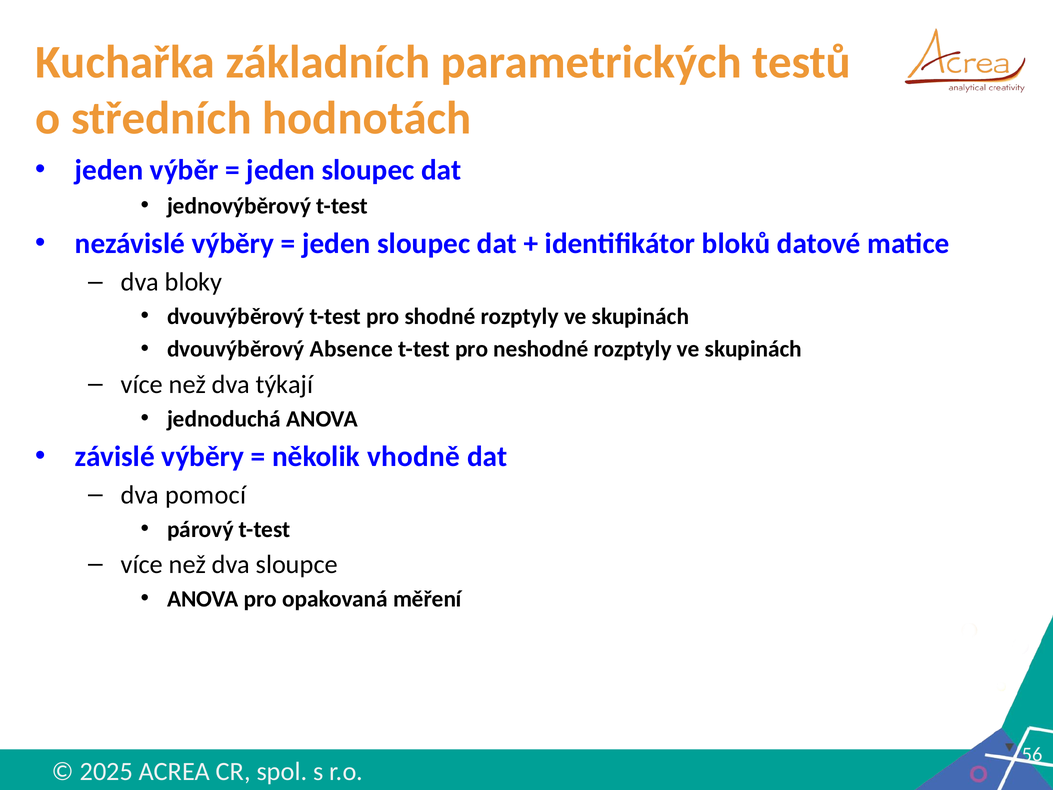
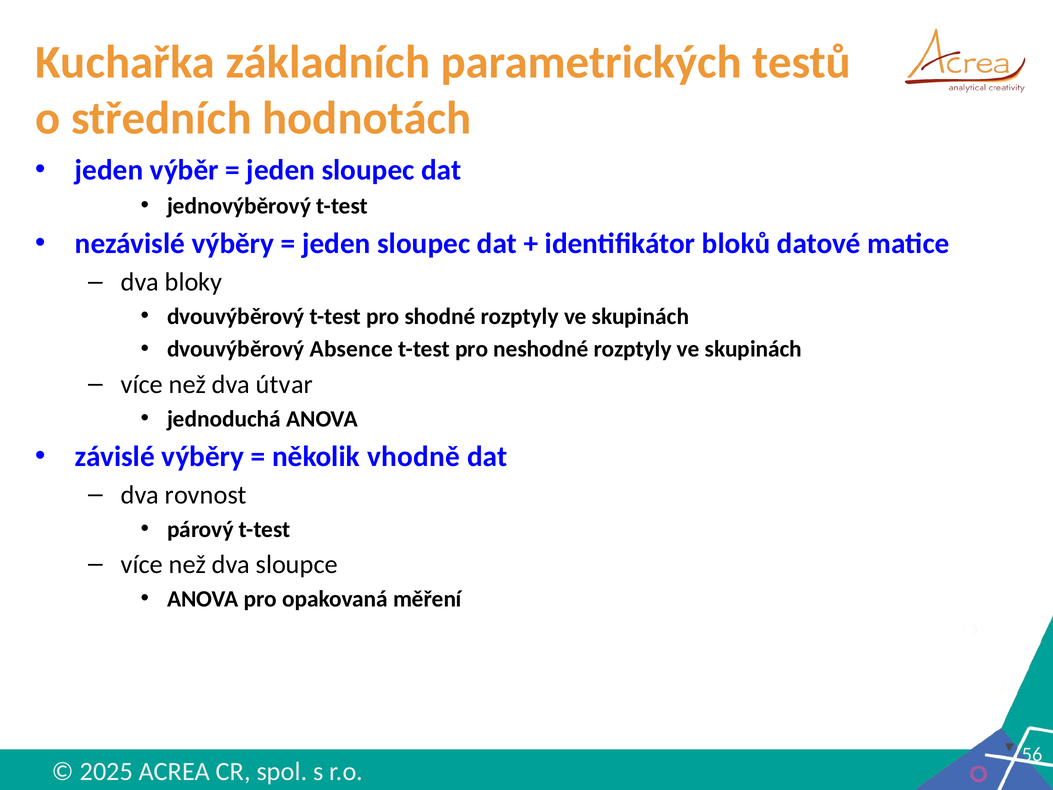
týkají: týkají -> útvar (284, 384)
pomocí: pomocí -> rovnost (206, 495)
